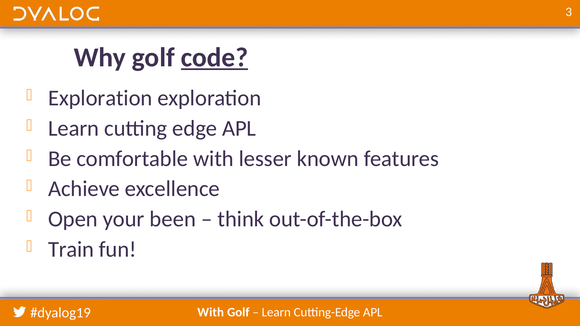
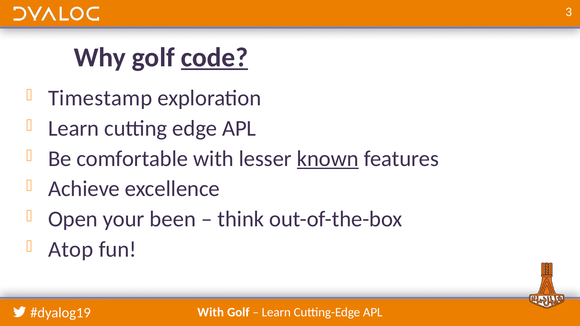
Exploration: Exploration -> Timestamp (100, 98)
known underline: none -> present (328, 159)
Train: Train -> Atop (71, 249)
